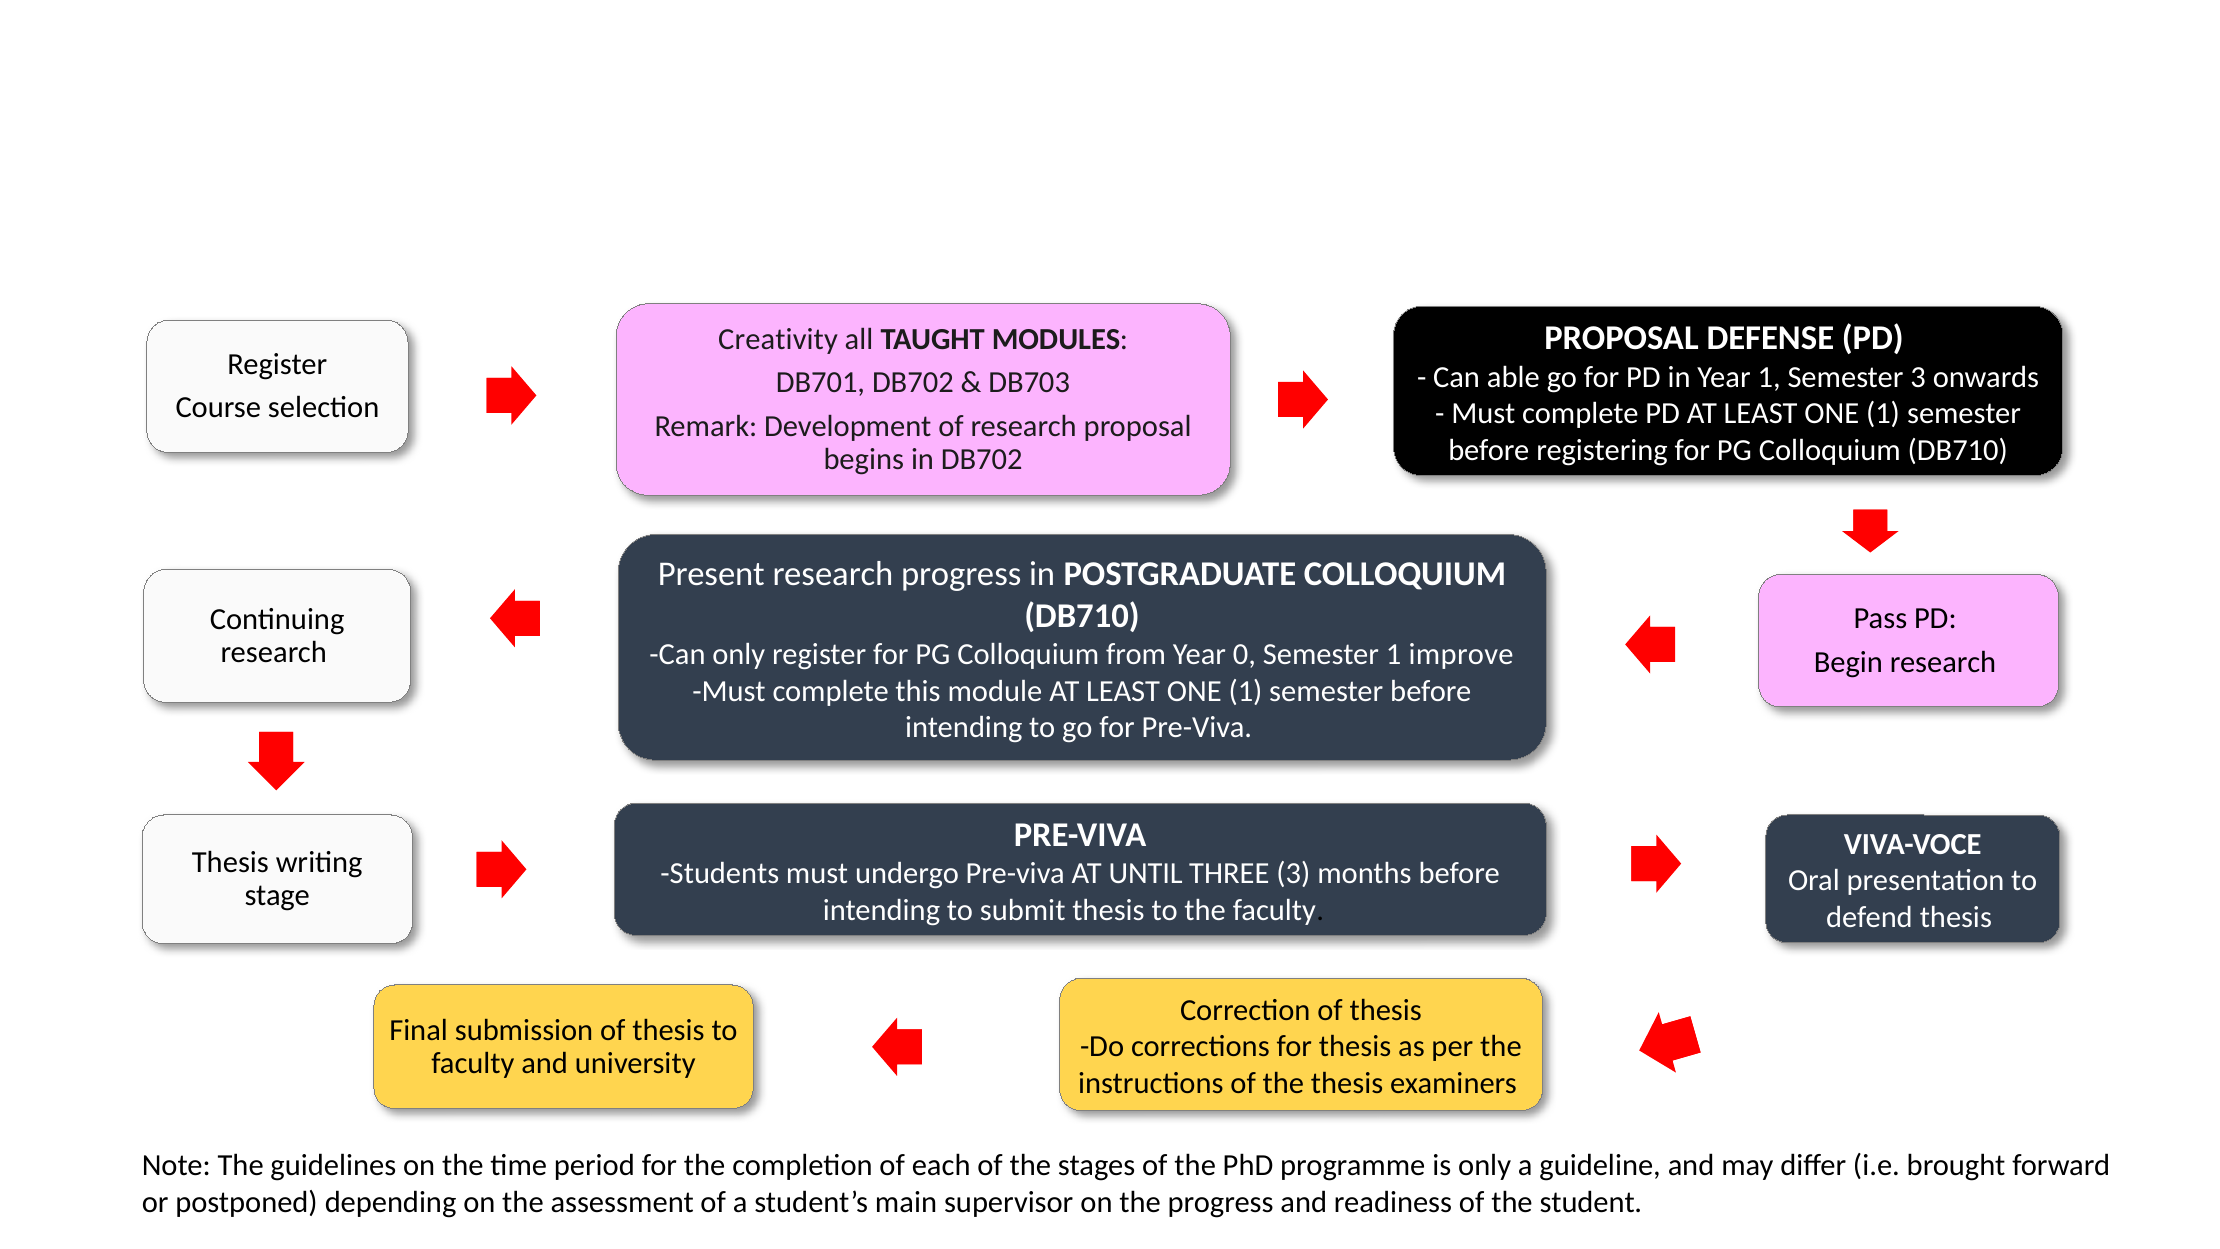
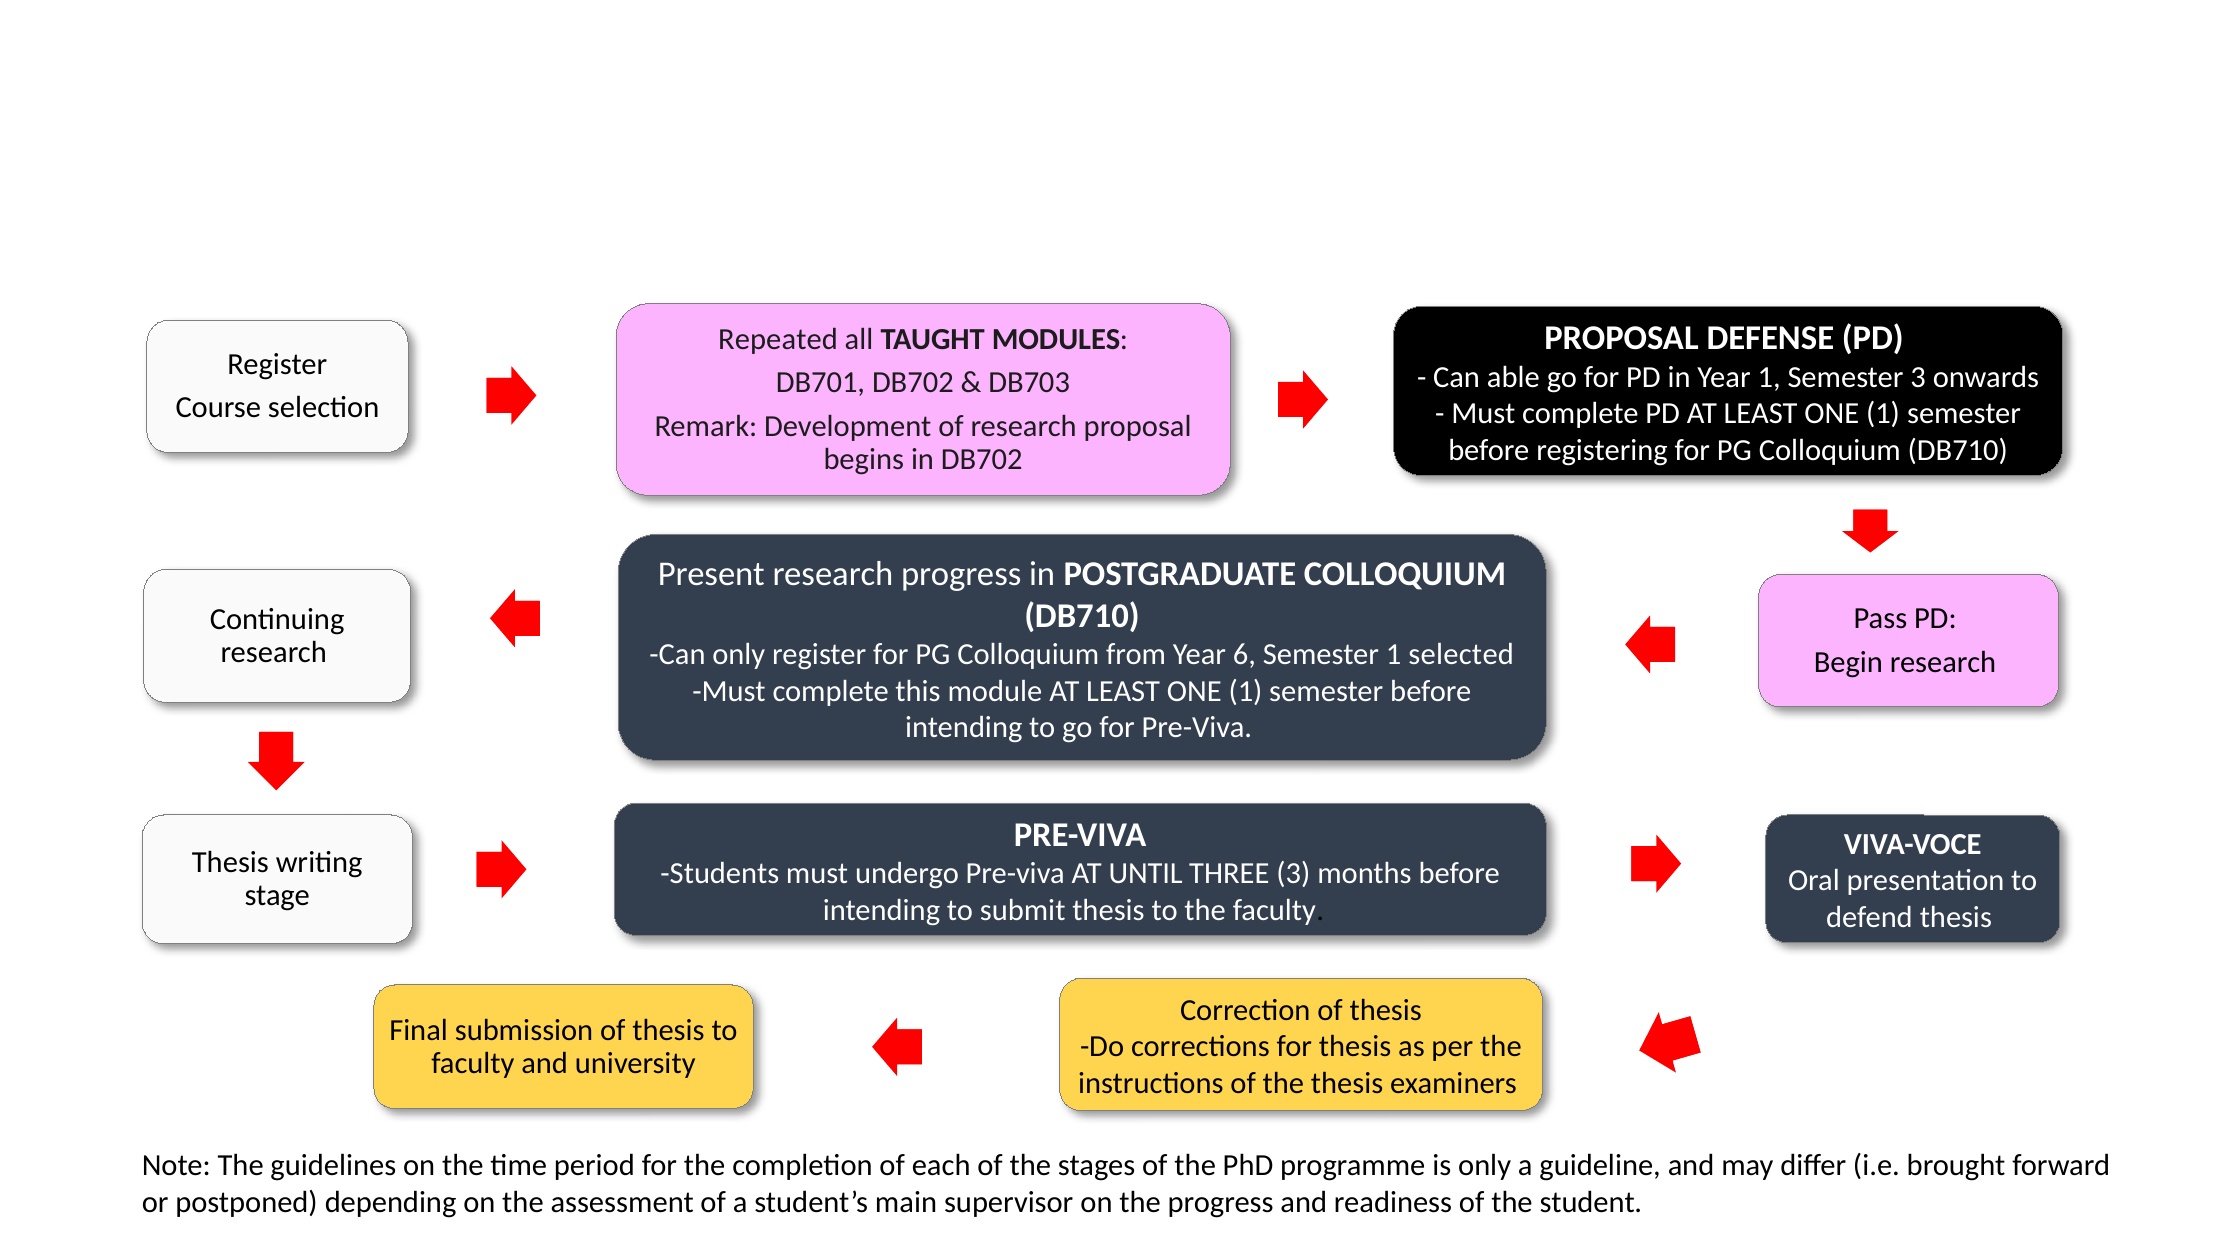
Creativity: Creativity -> Repeated (778, 339)
0: 0 -> 6 (1244, 654)
improve: improve -> selected (1461, 654)
